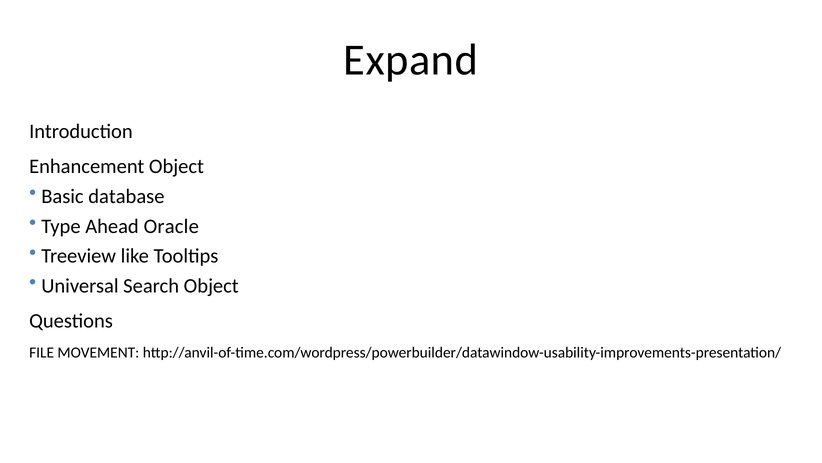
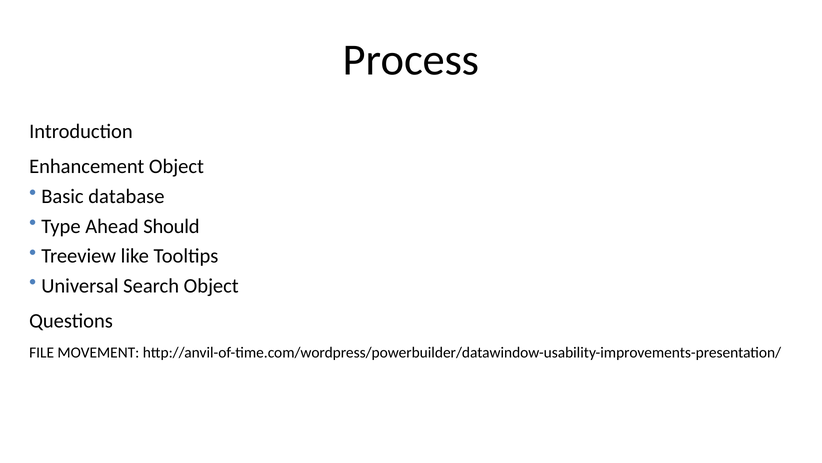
Expand: Expand -> Process (411, 60)
Oracle: Oracle -> Should (171, 226)
